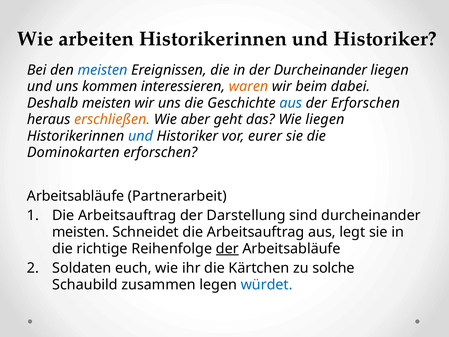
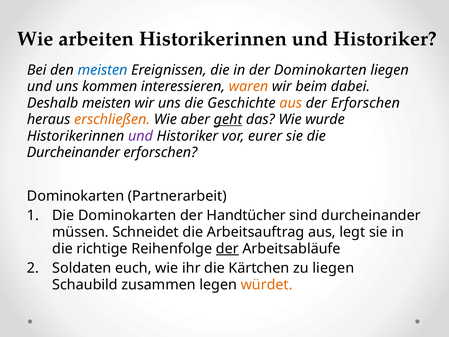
der Durcheinander: Durcheinander -> Dominokarten (320, 70)
aus colour: blue -> orange (291, 103)
geht underline: none -> present (228, 119)
Wie liegen: liegen -> wurde (325, 119)
und colour: blue -> purple (140, 136)
Dominokarten: Dominokarten -> Durcheinander (73, 152)
Arbeitsabläufe: Arbeitsabläufe -> Dominokarten (76, 196)
Arbeitsauftrag: Arbeitsauftrag -> Dominokarten (127, 215)
Darstellung: Darstellung -> Handtücher (246, 215)
meisten: meisten -> müssen (80, 232)
zu solche: solche -> liegen (333, 268)
würdet colour: blue -> orange (267, 285)
